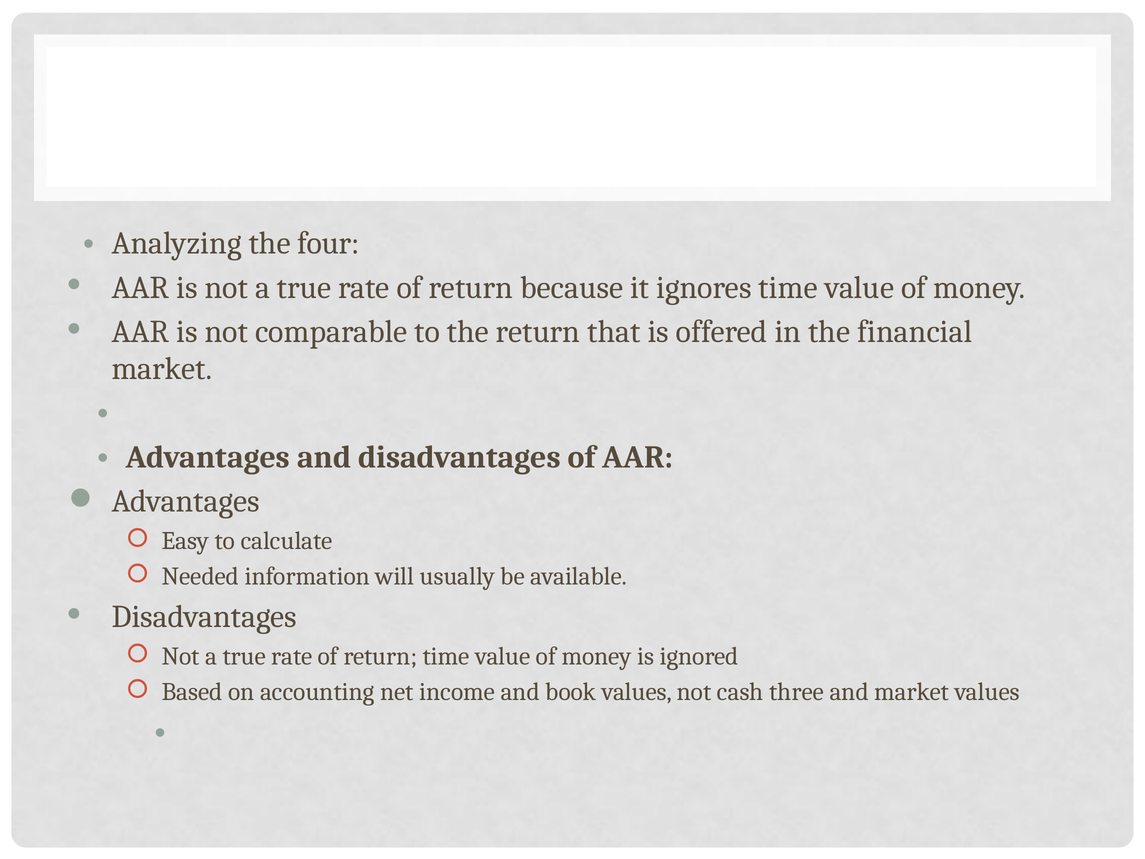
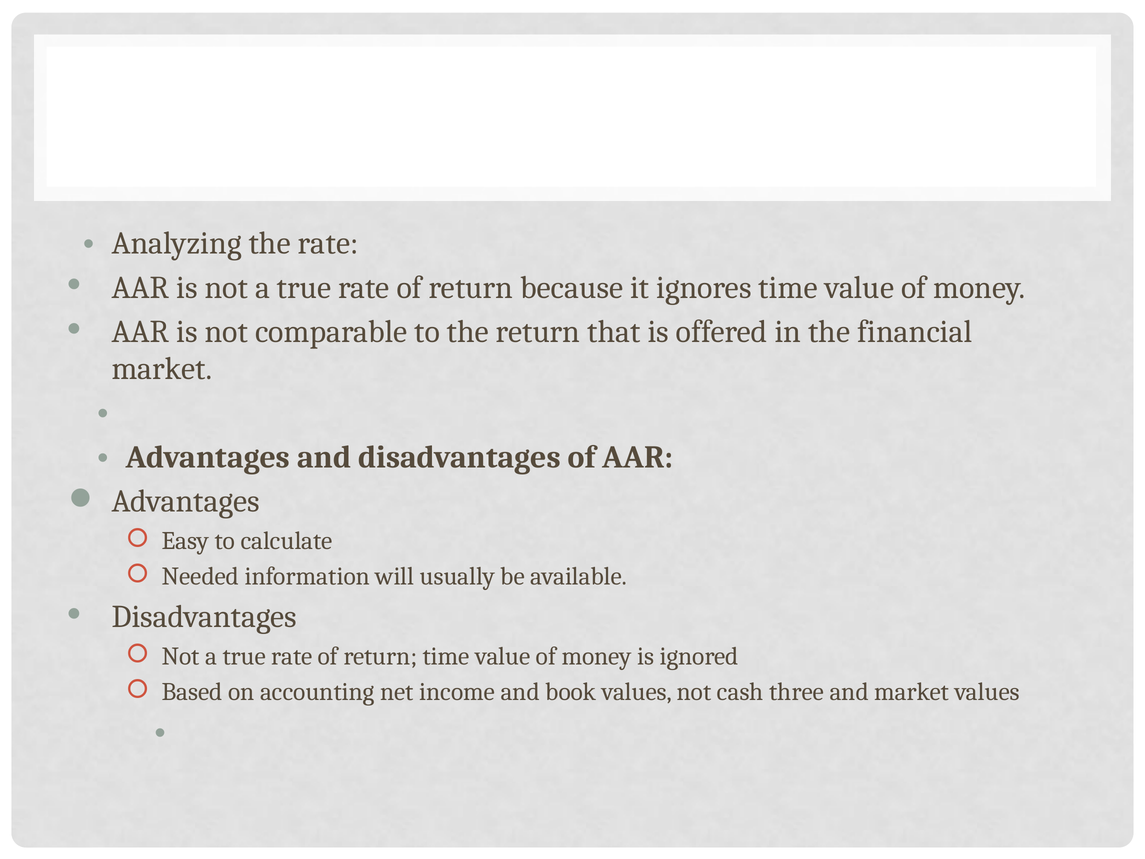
the four: four -> rate (328, 243)
